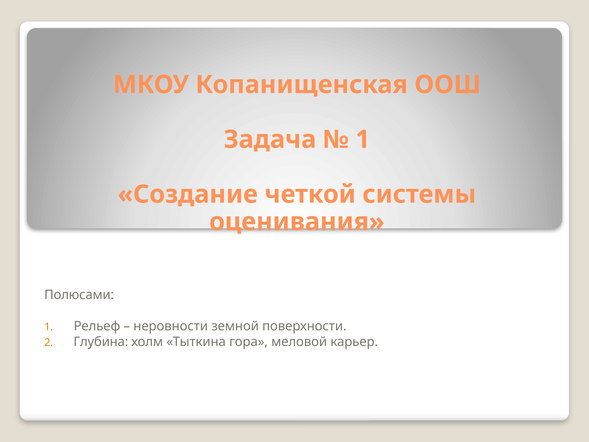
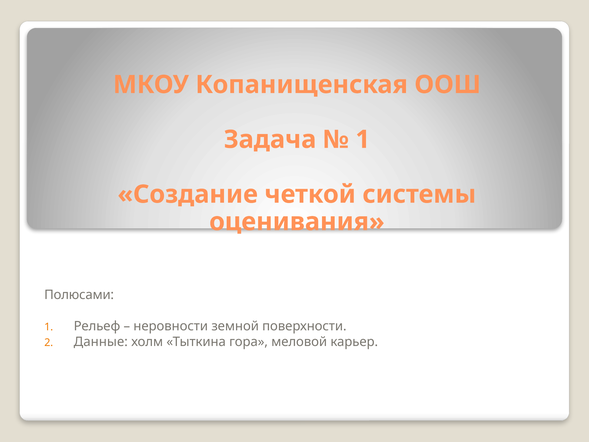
Глубина: Глубина -> Данные (101, 342)
